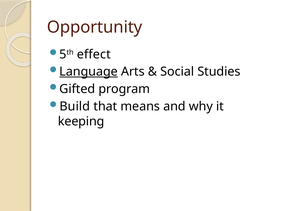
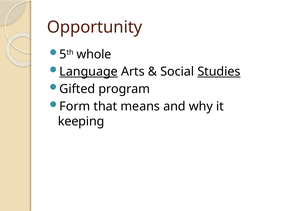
effect: effect -> whole (94, 54)
Studies underline: none -> present (219, 72)
Build: Build -> Form (75, 106)
